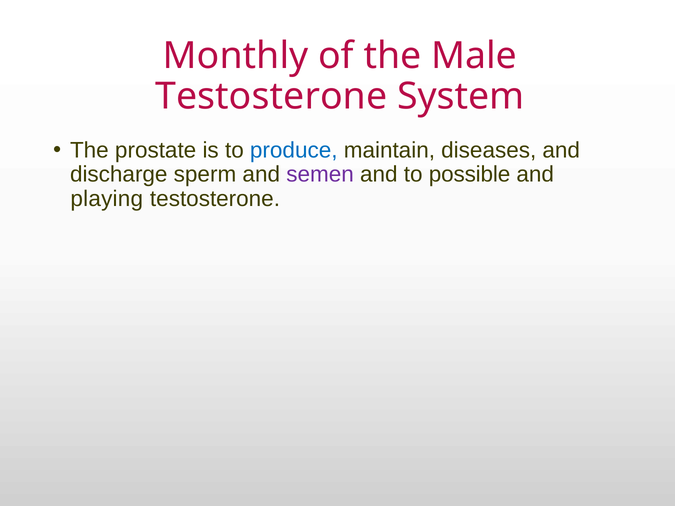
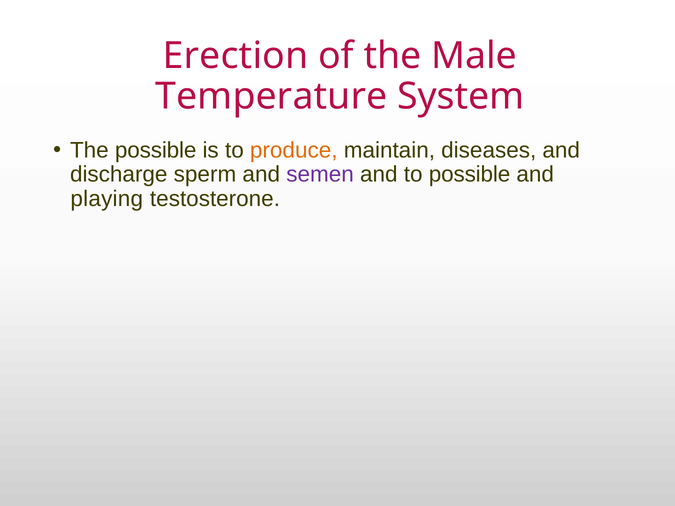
Monthly: Monthly -> Erection (236, 56)
Testosterone: Testosterone -> Temperature (271, 96)
The prostate: prostate -> possible (156, 150)
produce colour: blue -> orange (294, 150)
